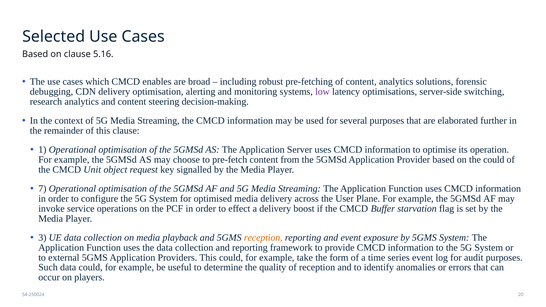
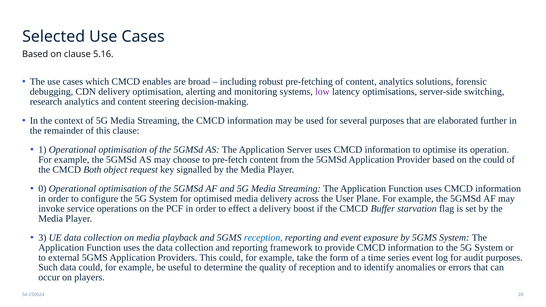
Unit: Unit -> Both (92, 170)
7: 7 -> 0 (42, 189)
reception colour: orange -> blue (263, 238)
